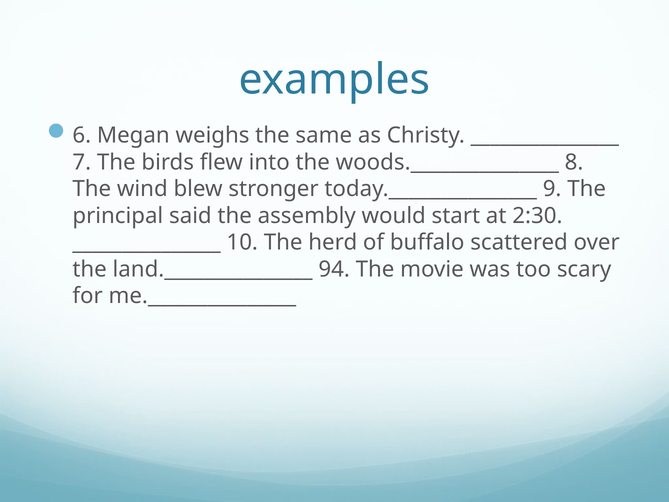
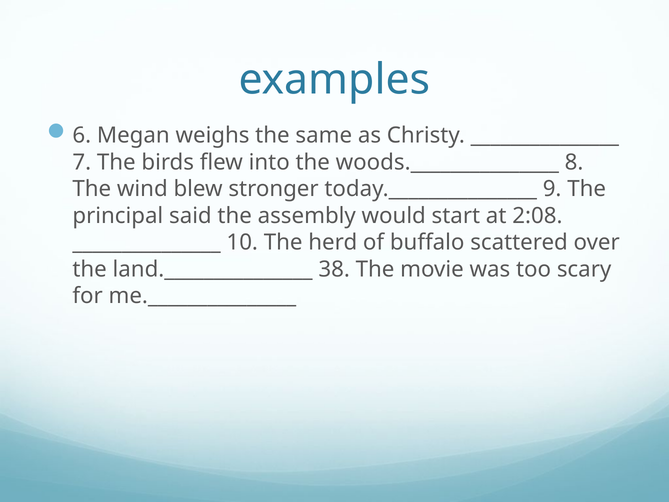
2:30: 2:30 -> 2:08 (537, 216)
94: 94 -> 38 (334, 269)
